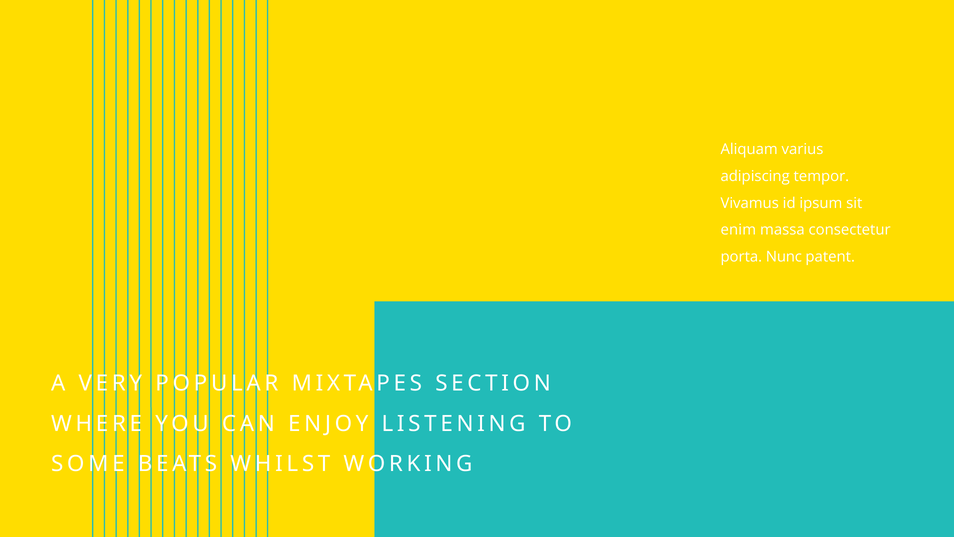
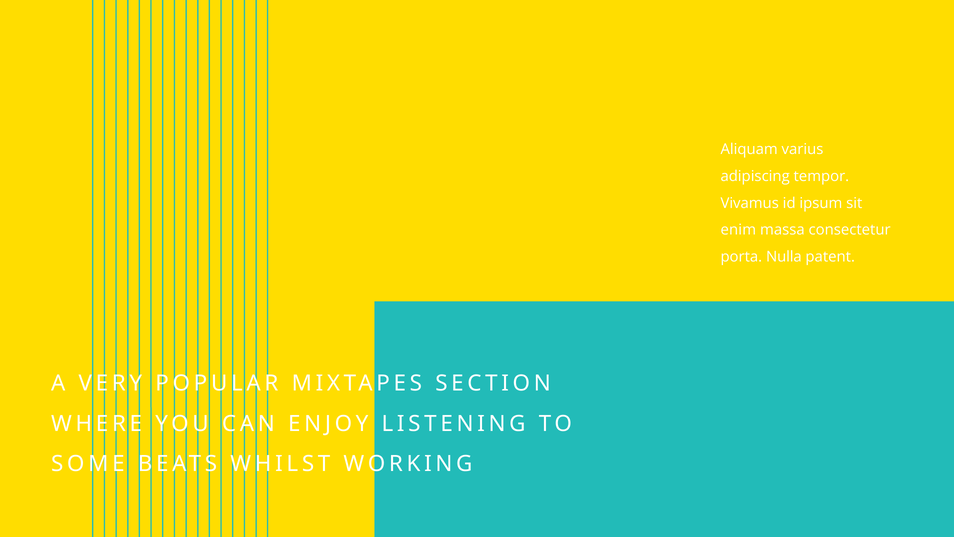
Nunc: Nunc -> Nulla (784, 257)
